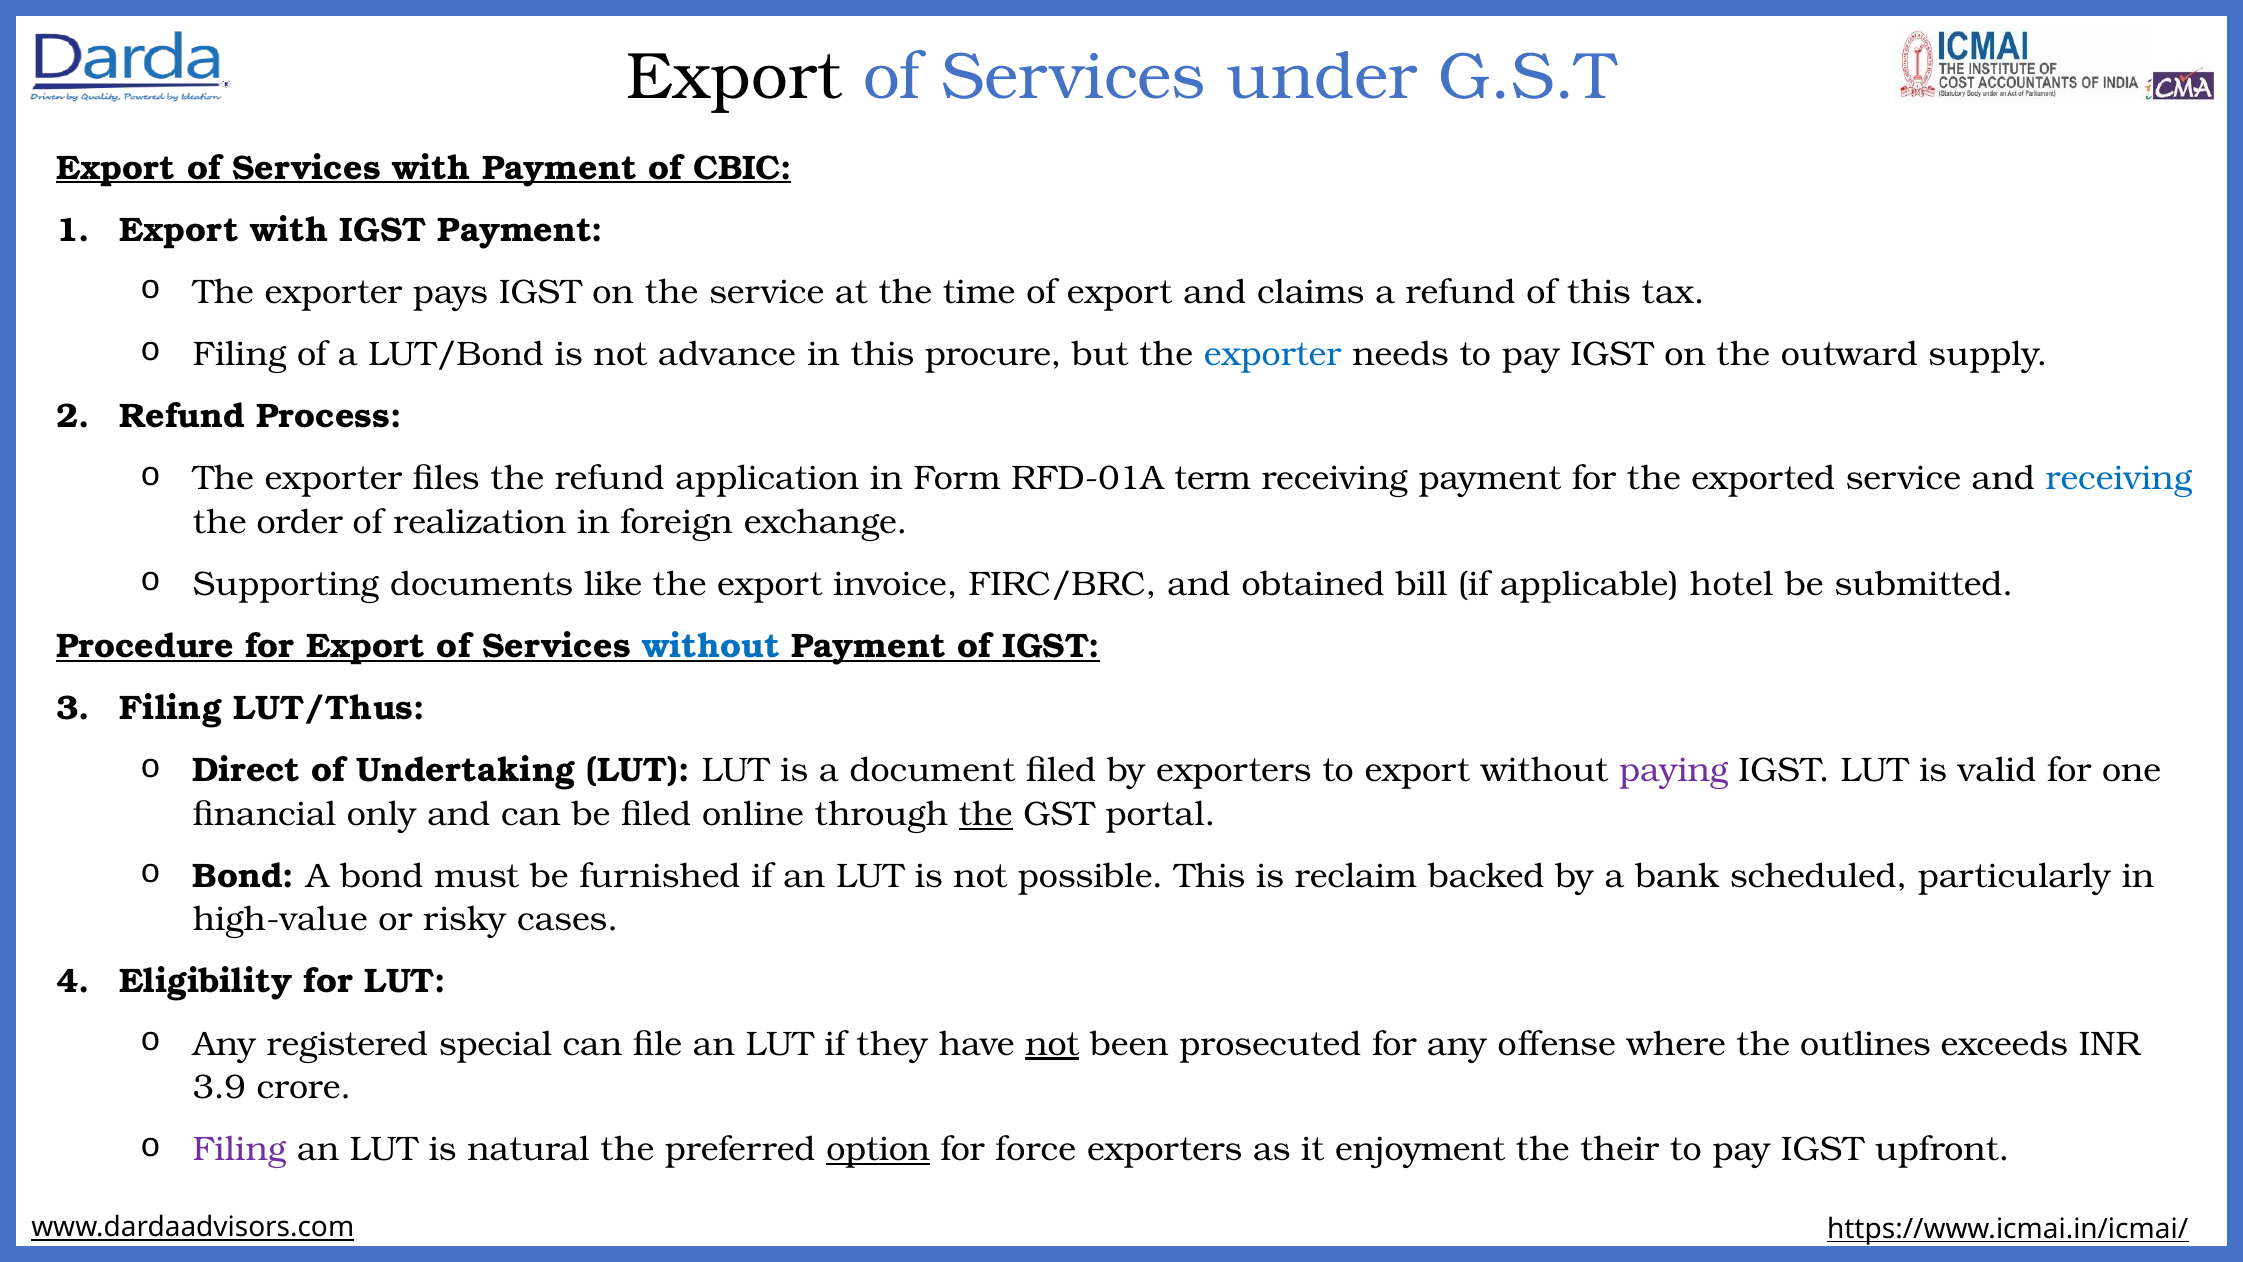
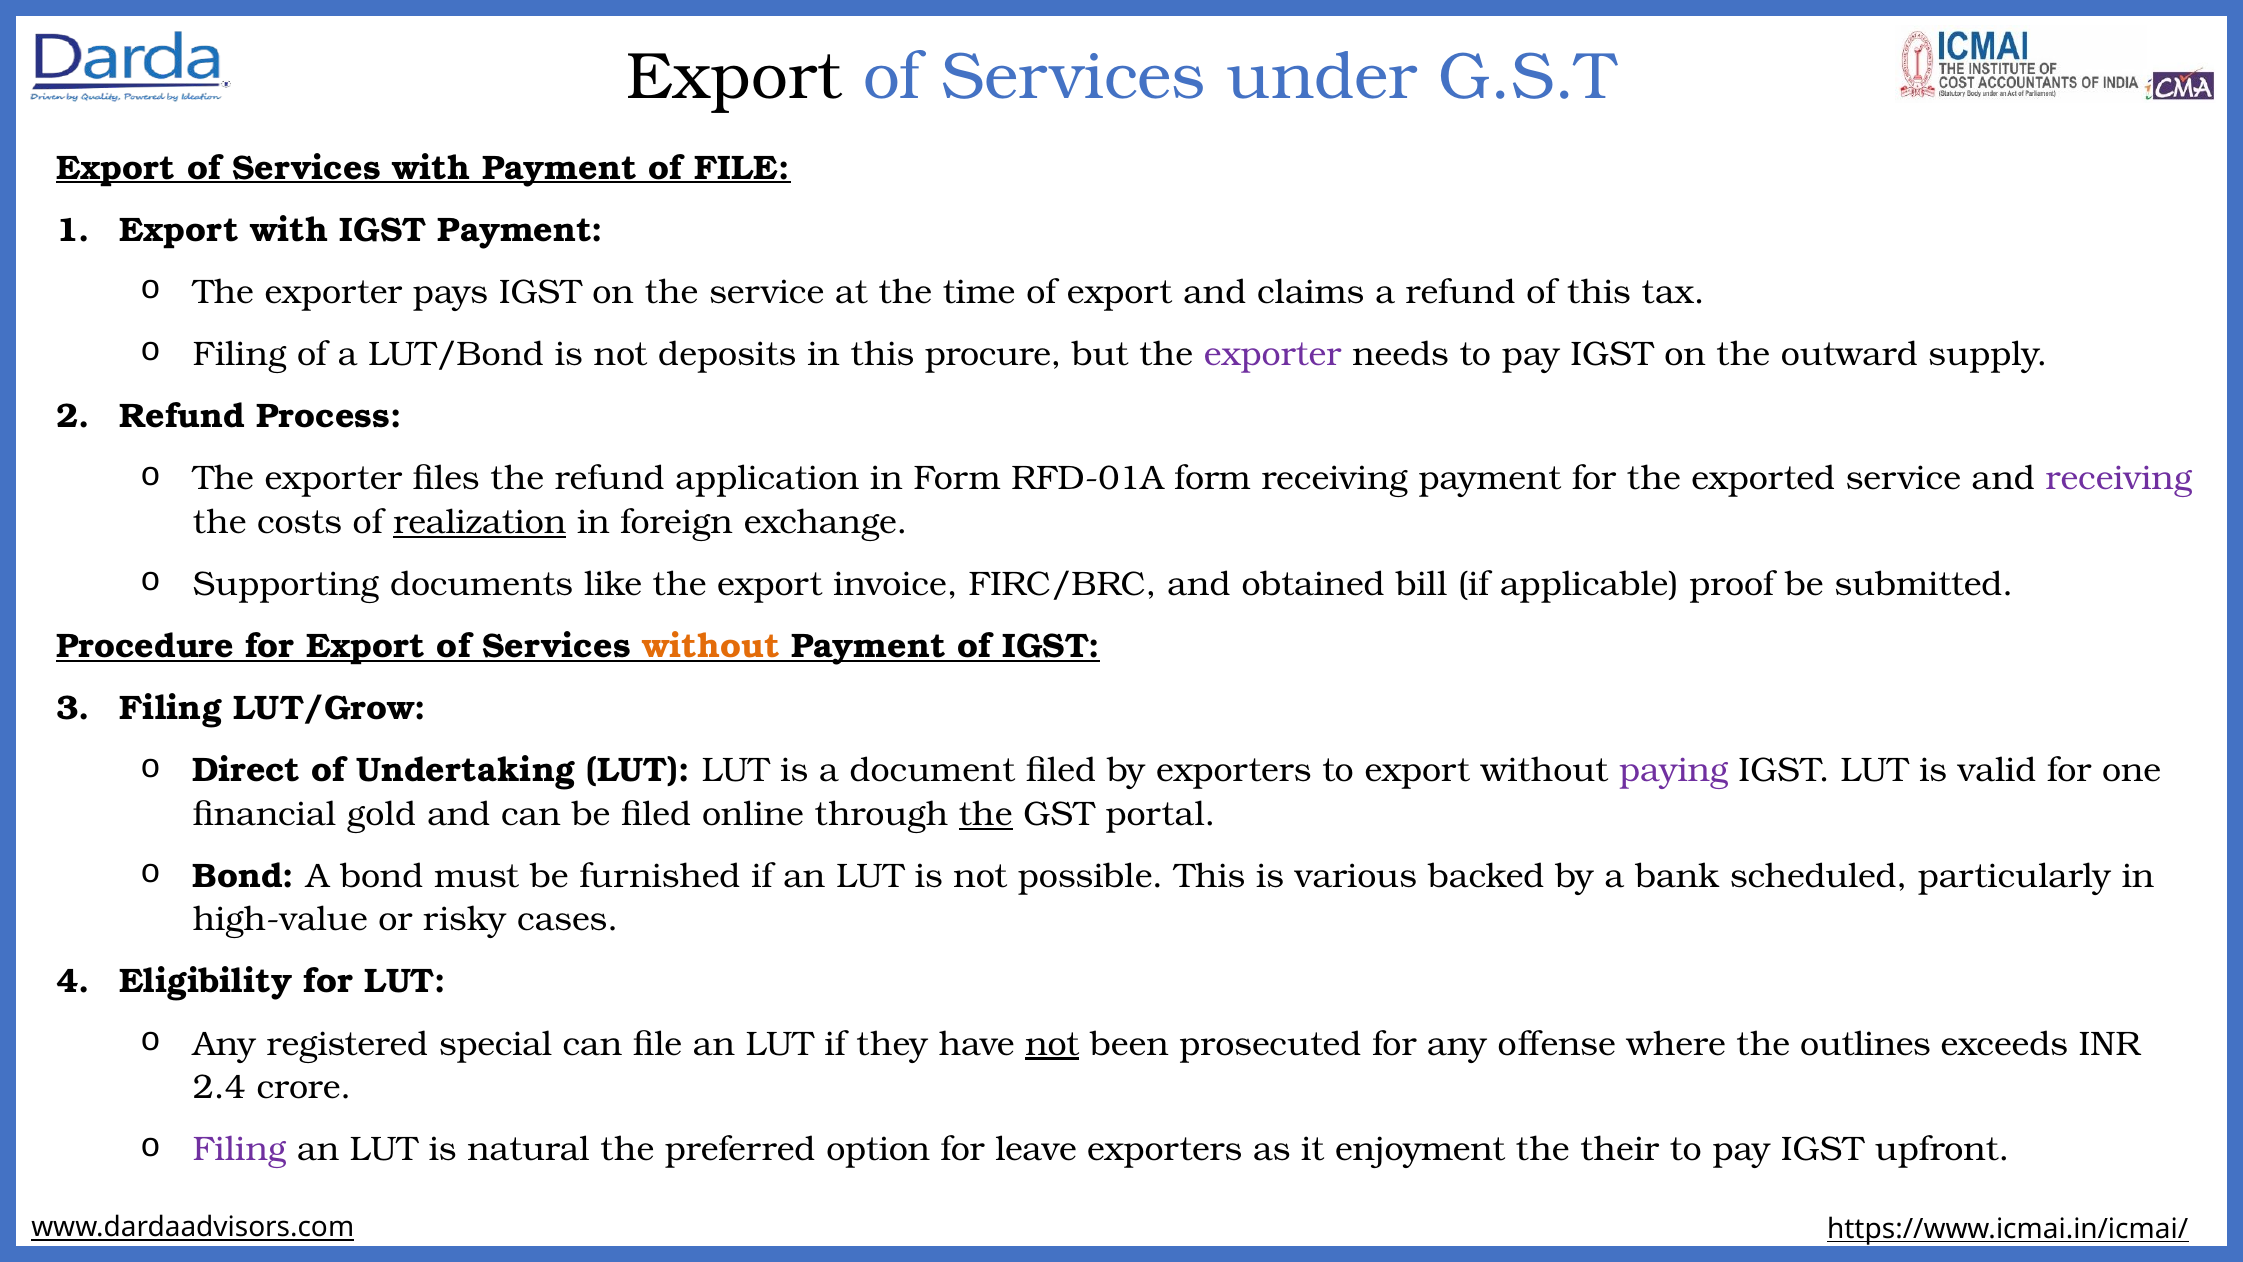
of CBIC: CBIC -> FILE (742, 168)
advance: advance -> deposits (727, 354)
exporter colour: blue -> purple (1273, 354)
RFD-01A term: term -> form (1213, 478)
receiving colour: blue -> purple (2119, 478)
order: order -> costs (300, 522)
realization underline: none -> present (480, 522)
hotel: hotel -> proof (1732, 584)
without colour: blue -> orange (711, 646)
LUT/Thus: LUT/Thus -> LUT/Grow (330, 708)
only: only -> gold (381, 814)
reclaim: reclaim -> various (1356, 876)
3.9: 3.9 -> 2.4 (219, 1087)
option underline: present -> none (878, 1149)
force: force -> leave (1036, 1149)
